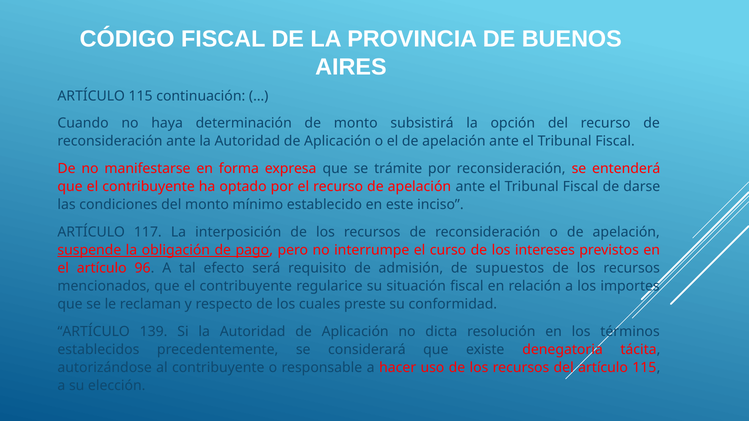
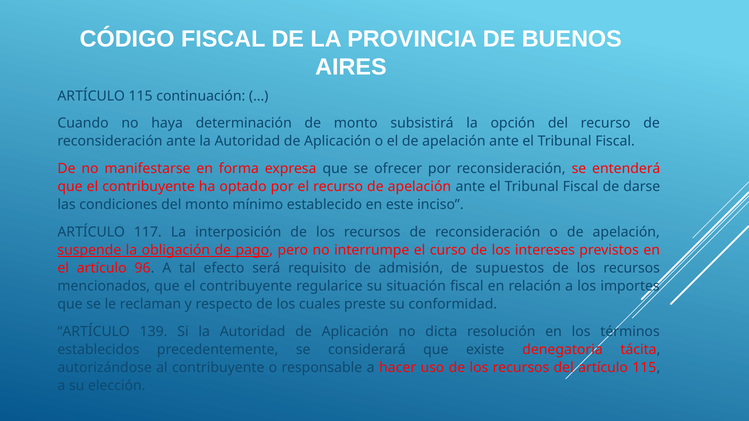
trámite: trámite -> ofrecer (398, 169)
